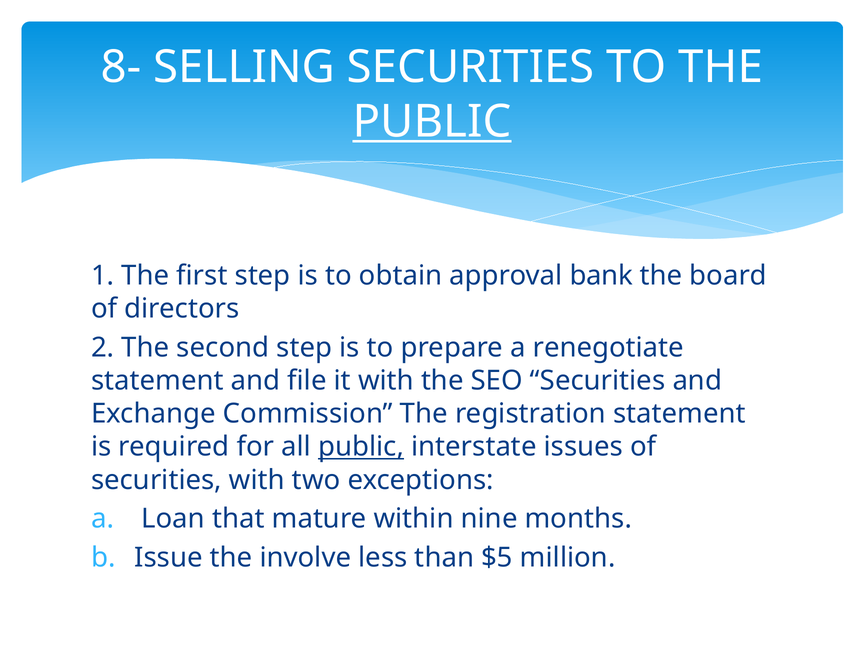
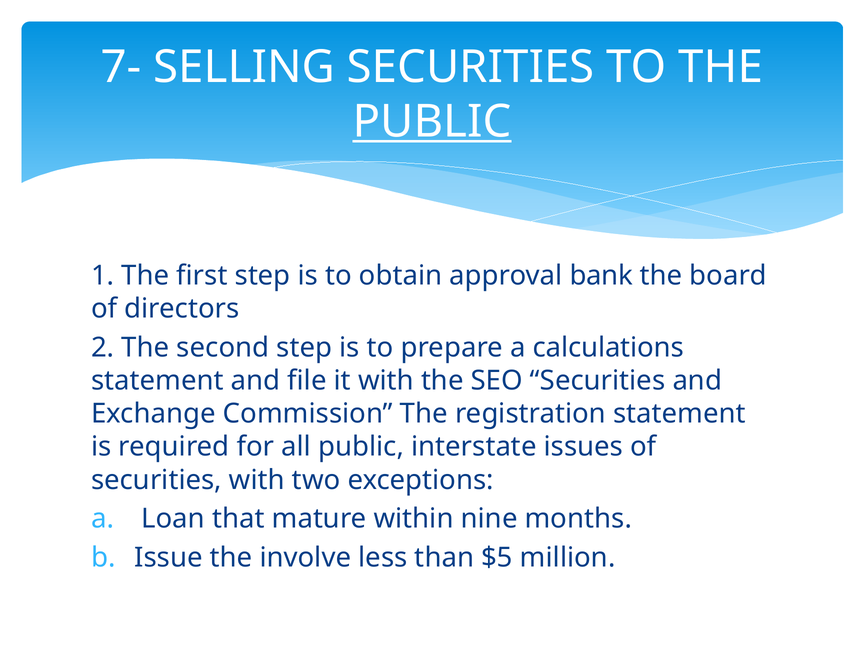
8-: 8- -> 7- (121, 67)
renegotiate: renegotiate -> calculations (608, 348)
public underline: present -> none (361, 447)
